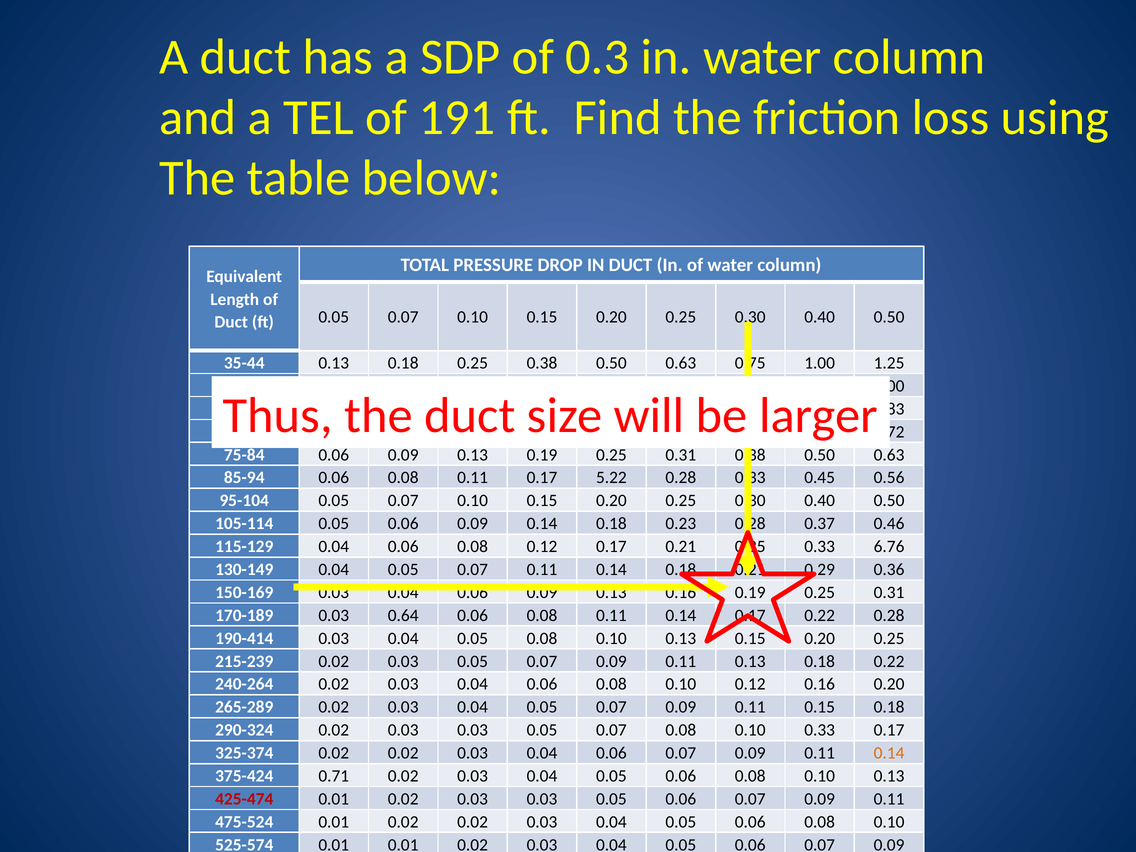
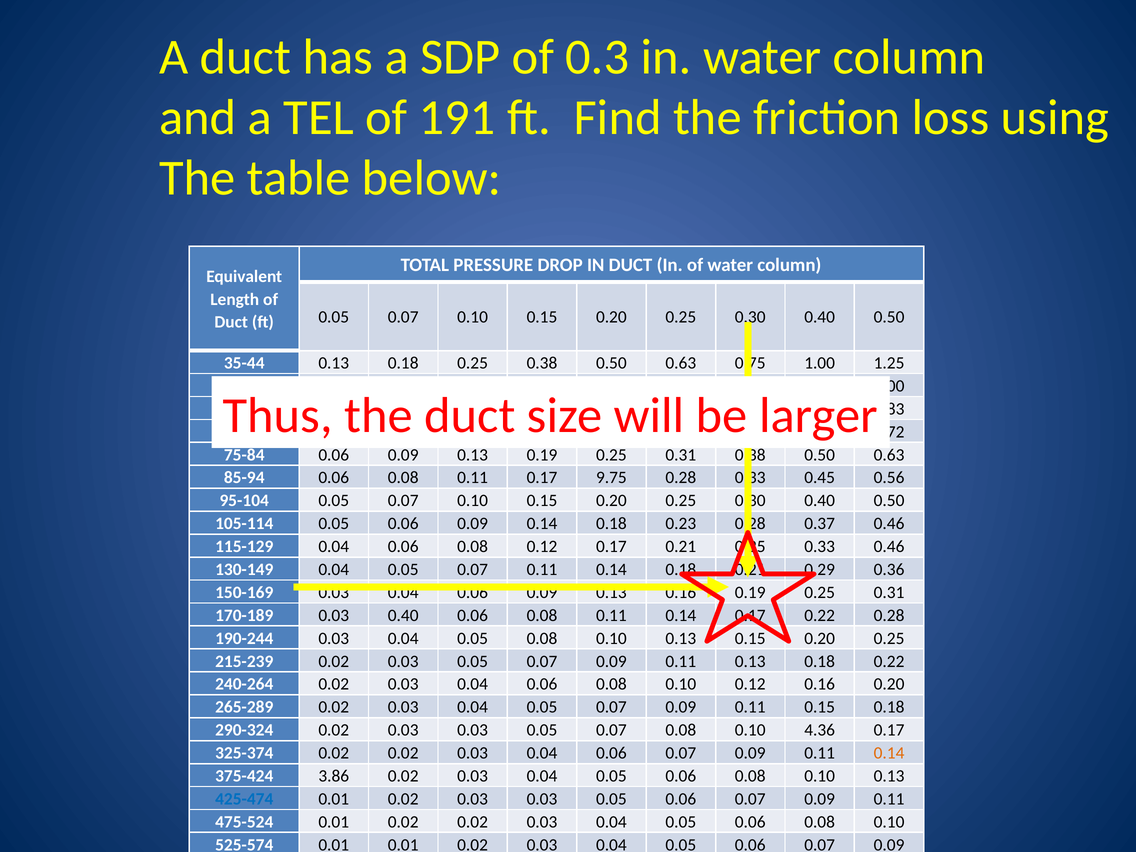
5.22: 5.22 -> 9.75 (611, 478)
0.33 6.76: 6.76 -> 0.46 (889, 547)
0.03 0.64: 0.64 -> 0.40 (403, 615)
190-414: 190-414 -> 190-244 (244, 638)
0.10 0.33: 0.33 -> 4.36 (820, 730)
0.71: 0.71 -> 3.86 (334, 776)
425-474 colour: red -> blue (244, 799)
